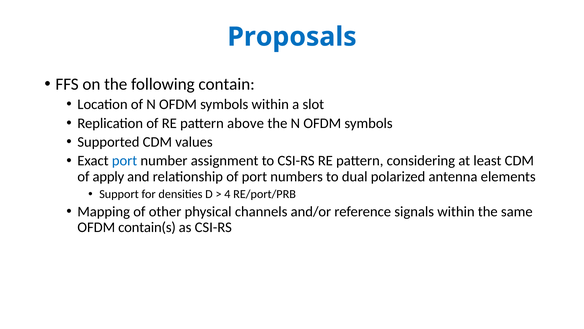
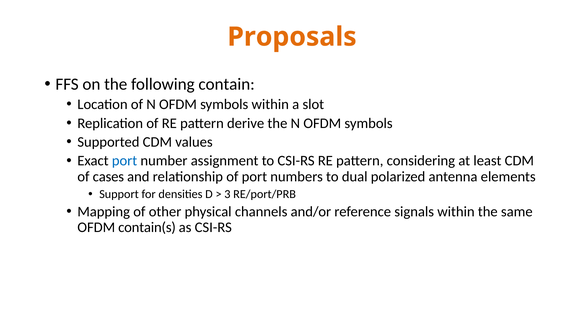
Proposals colour: blue -> orange (292, 37)
above: above -> derive (246, 123)
apply: apply -> cases (108, 176)
4: 4 -> 3 (227, 194)
